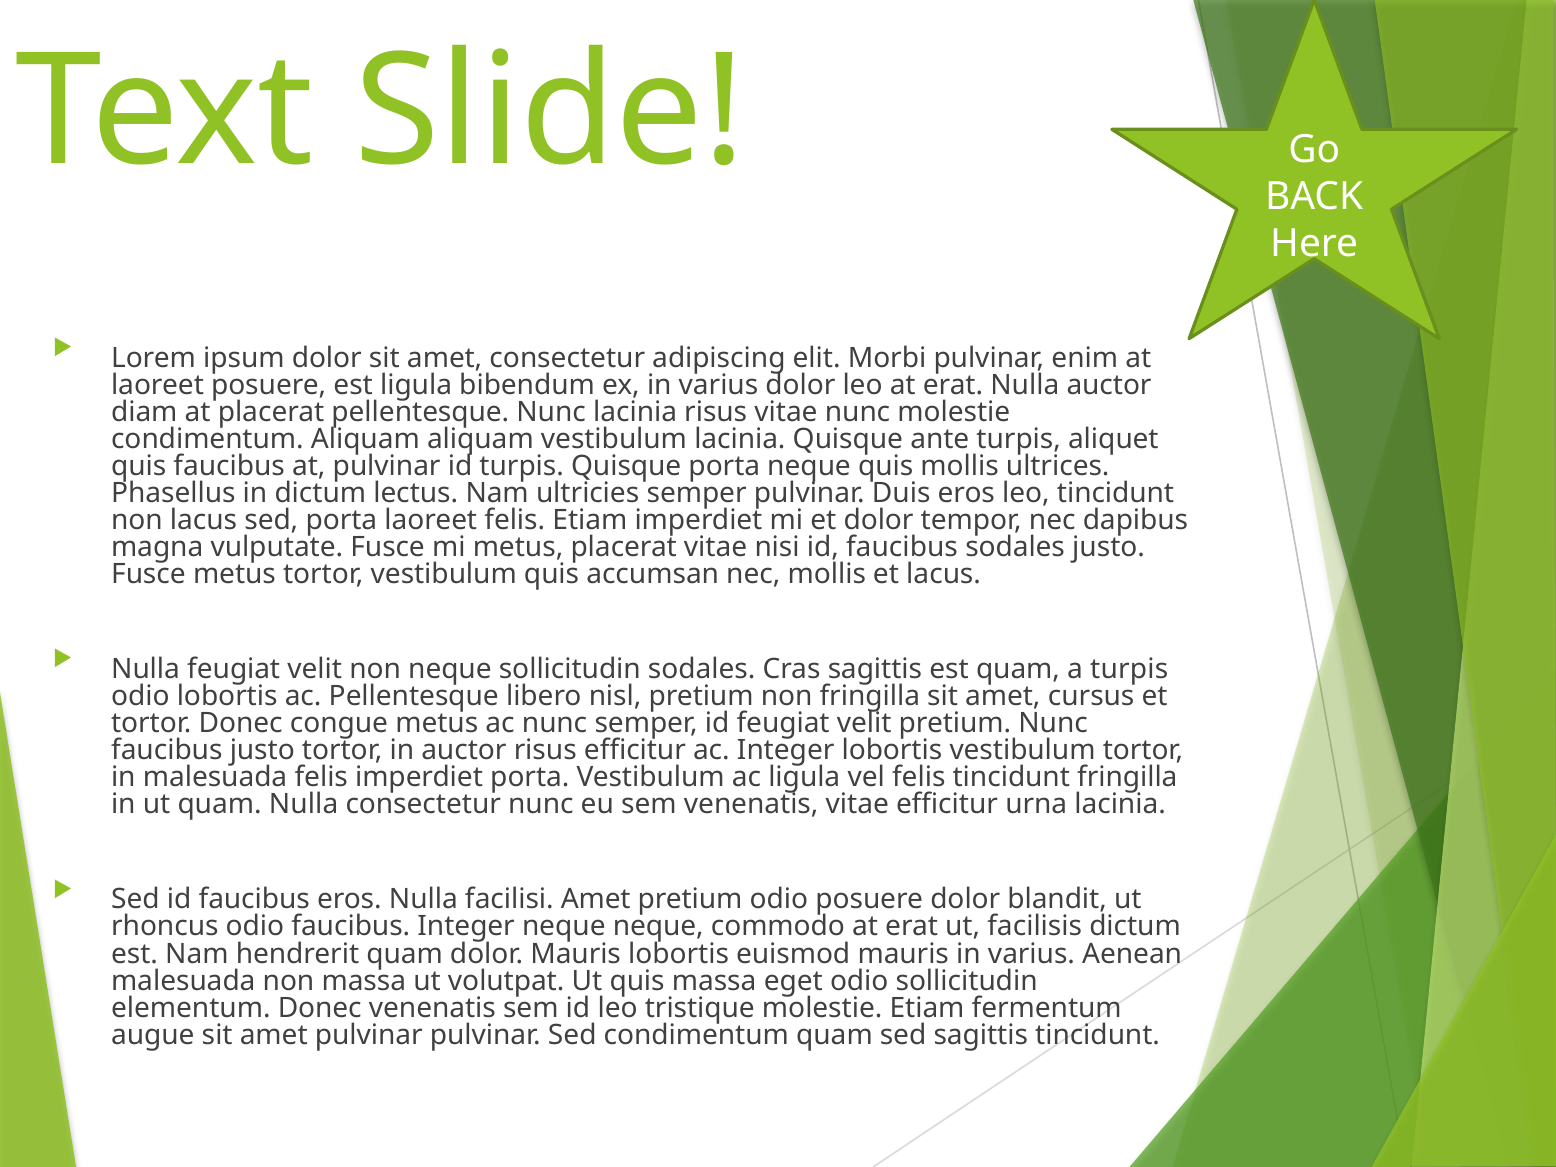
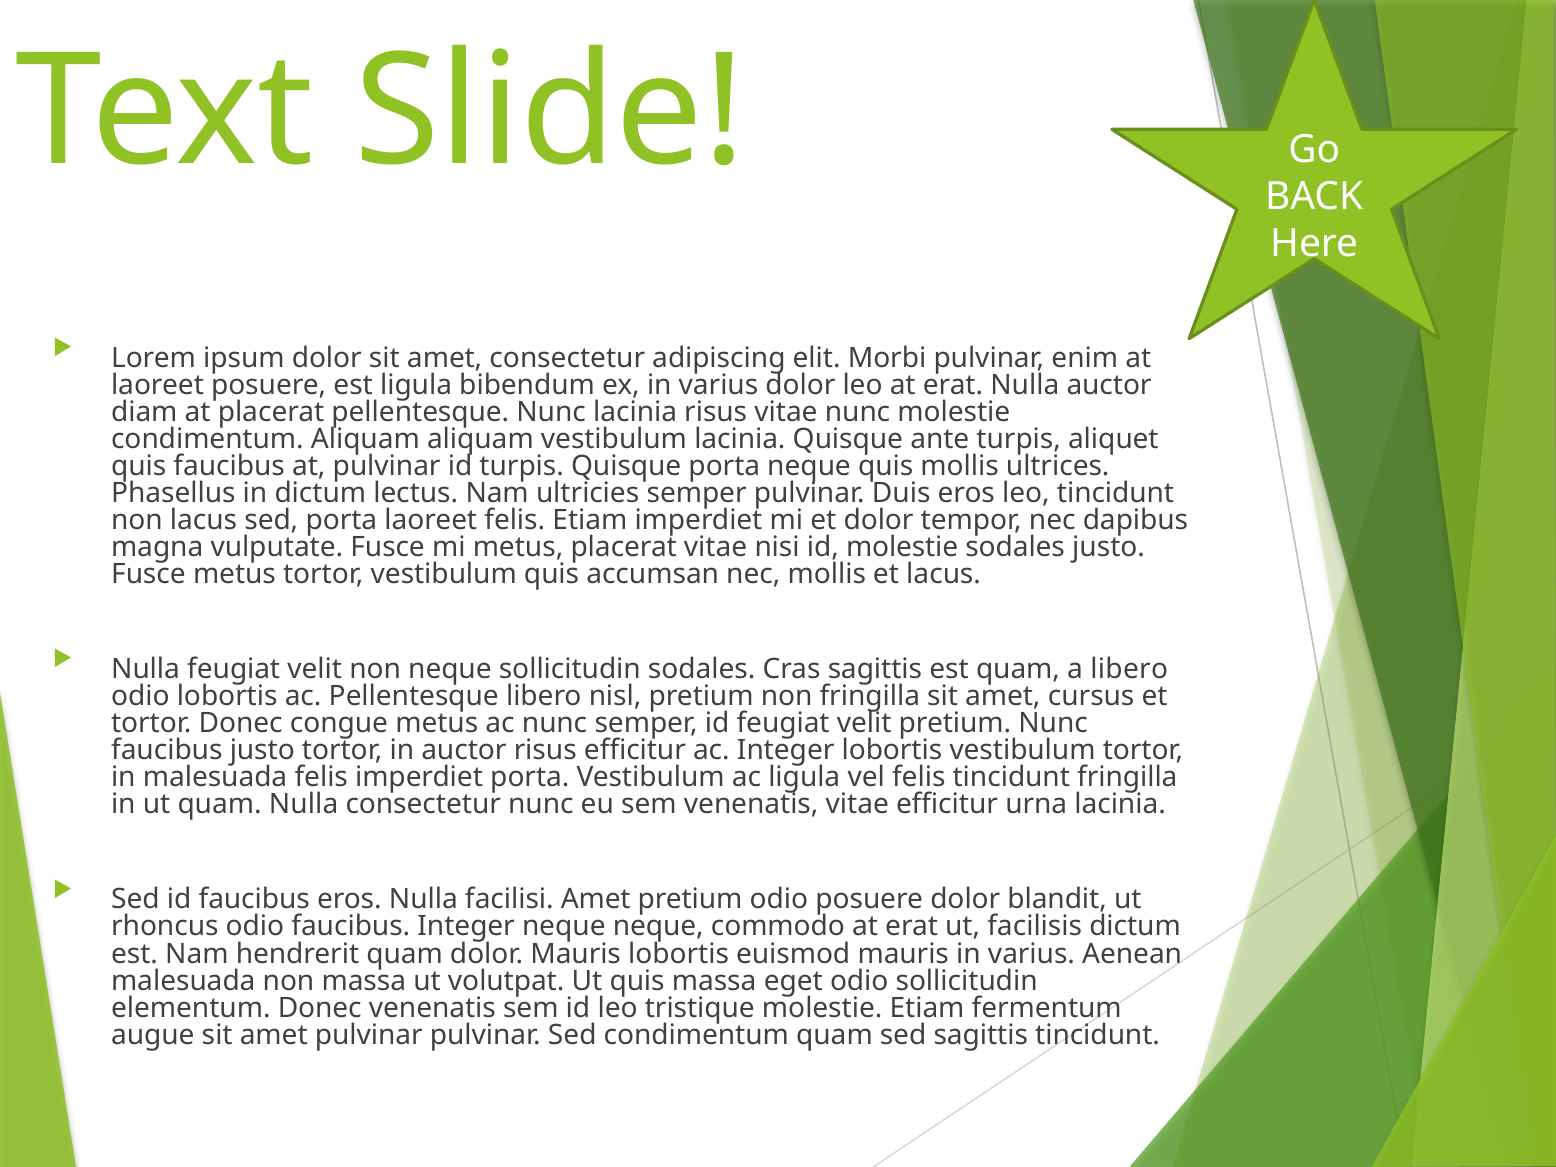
nisi id faucibus: faucibus -> molestie (902, 547)
a turpis: turpis -> libero (1129, 669)
